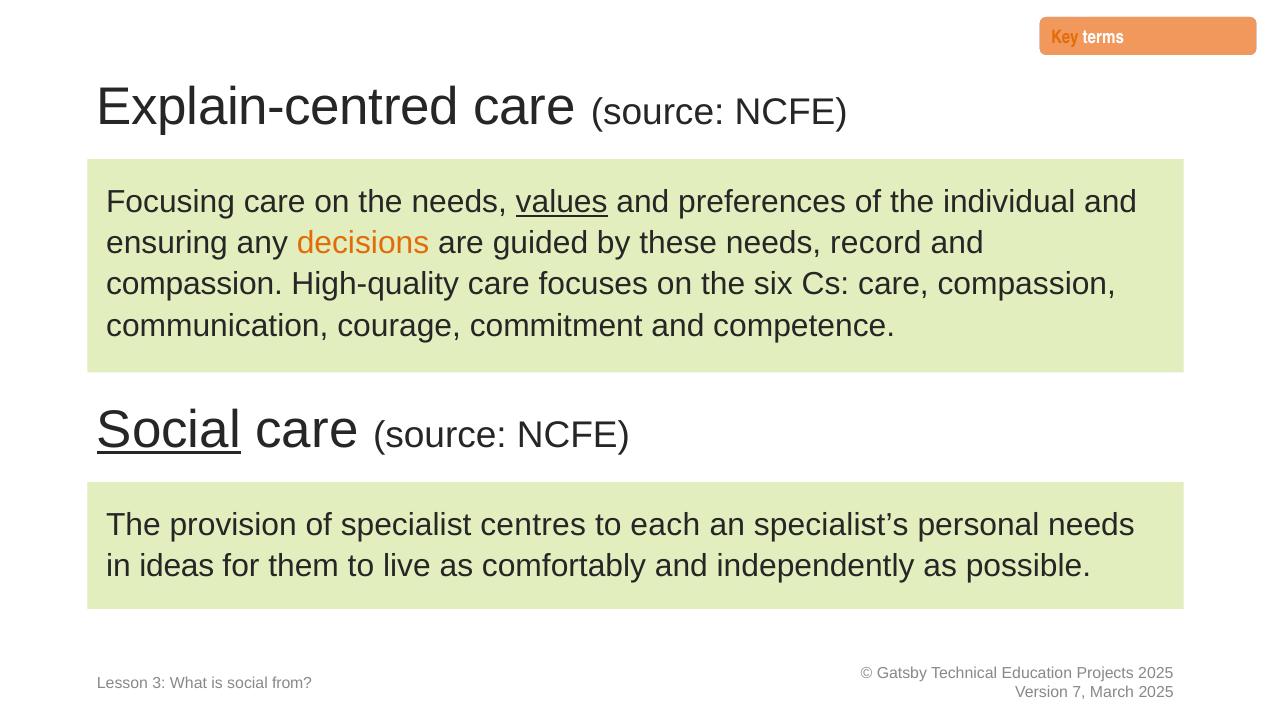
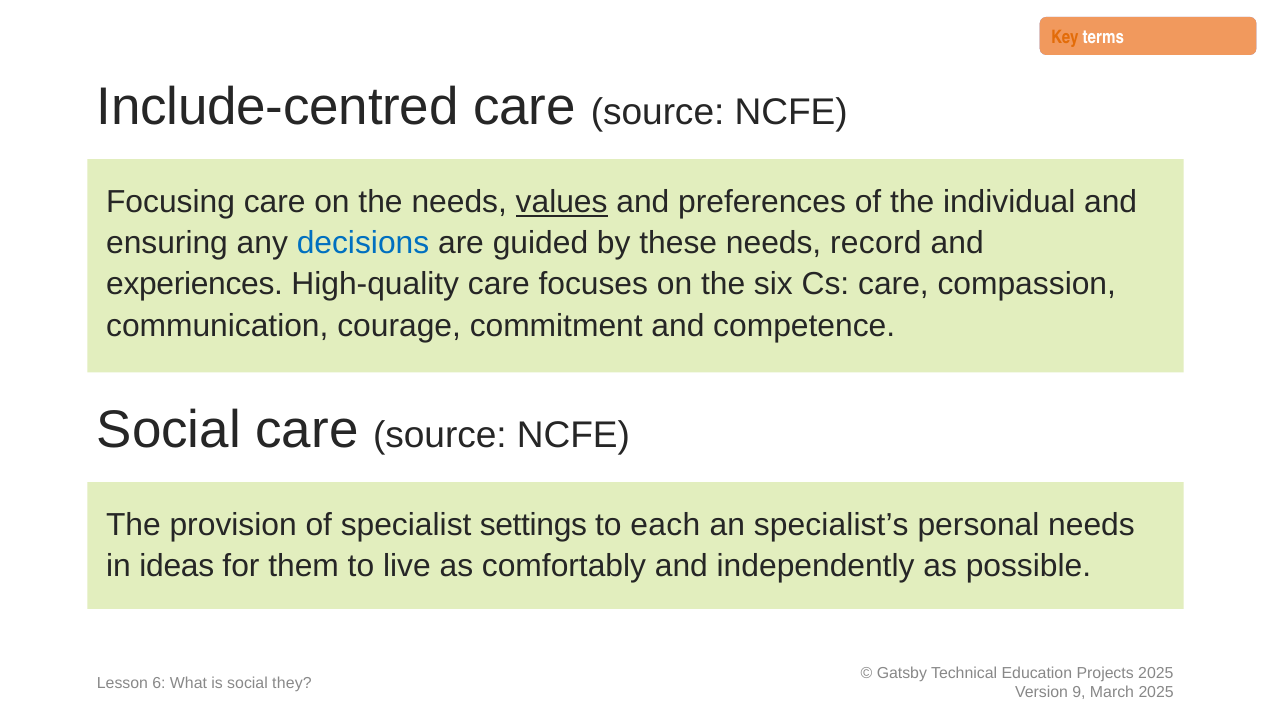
Explain-centred: Explain-centred -> Include-centred (278, 107)
decisions colour: orange -> blue (363, 243)
compassion: compassion -> experiences (195, 284)
Social underline: present -> none (169, 430)
centres: centres -> settings (533, 525)
3: 3 -> 6 (159, 683)
from: from -> they (292, 683)
7: 7 -> 9 (1079, 692)
